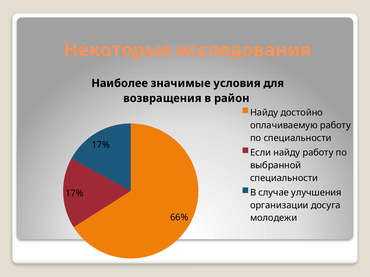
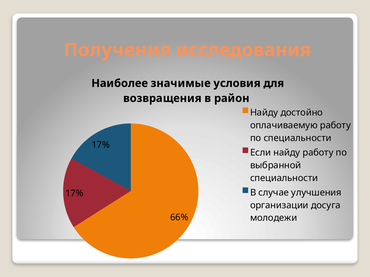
Некоторые: Некоторые -> Получения (117, 50)
